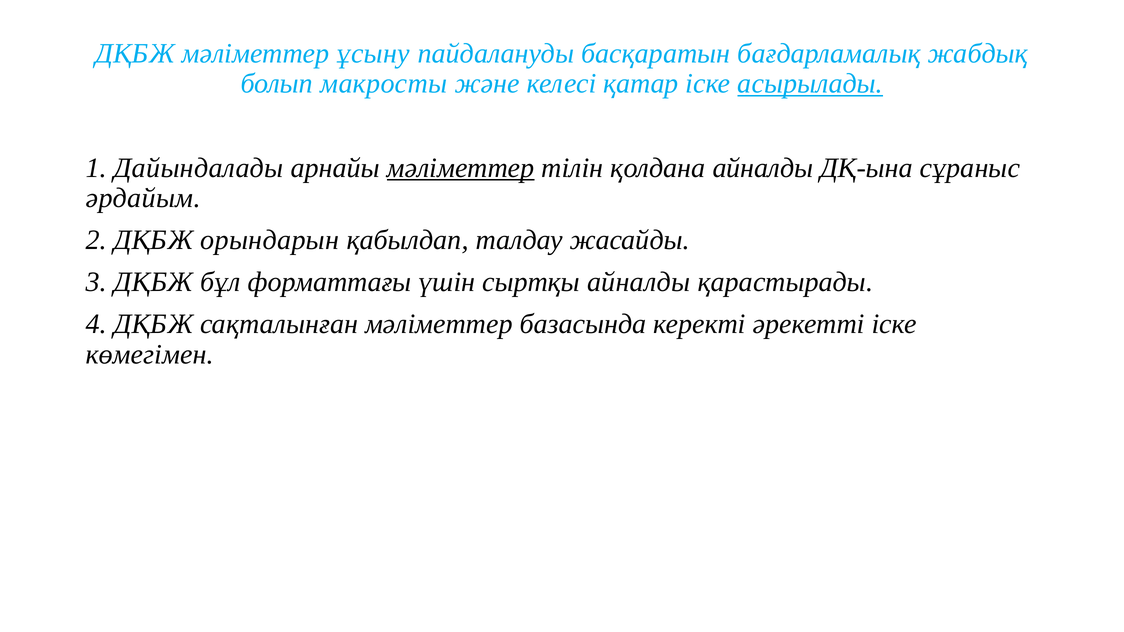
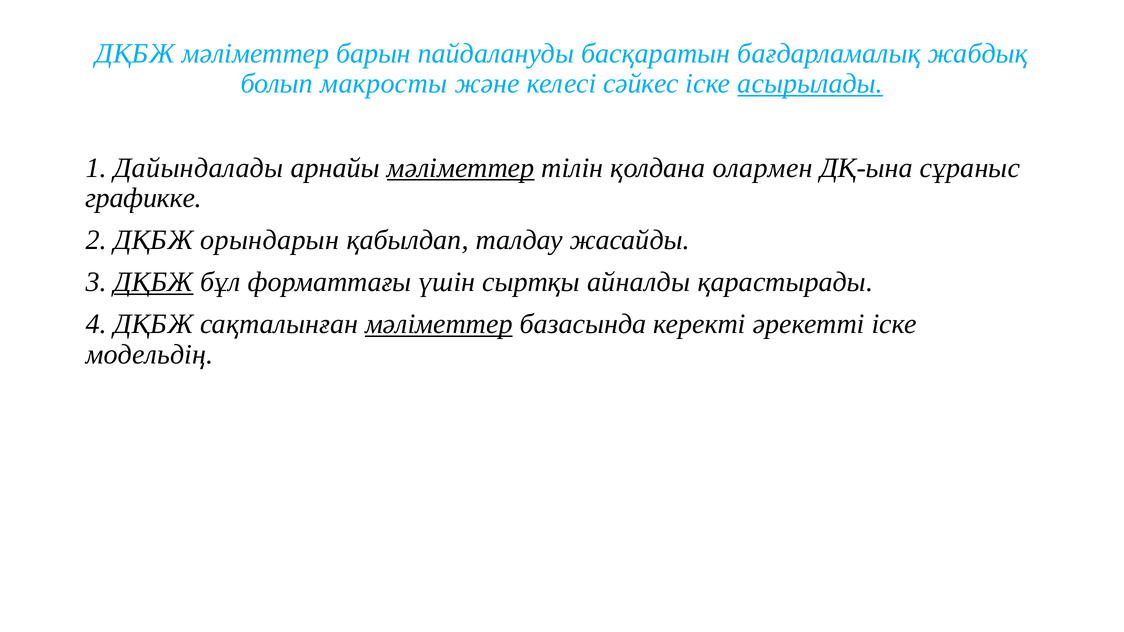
ұсыну: ұсыну -> барын (374, 53)
қатар: қатар -> сәйкес (641, 84)
қолдана айналды: айналды -> олармен (763, 168)
әрдайым: әрдайым -> графикке (143, 198)
ДҚБЖ underline: none -> present (153, 282)
мәліметтер underline: none -> present (439, 324)
көмегімен: көмегімен -> модельдің (150, 355)
